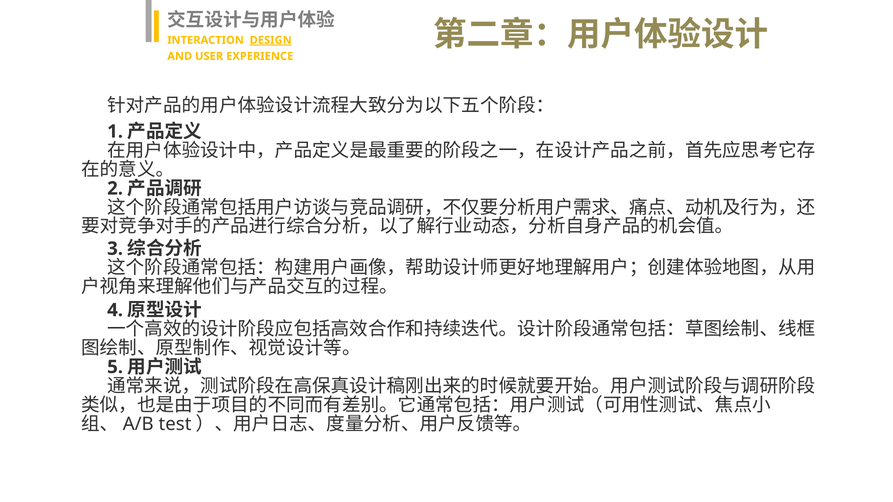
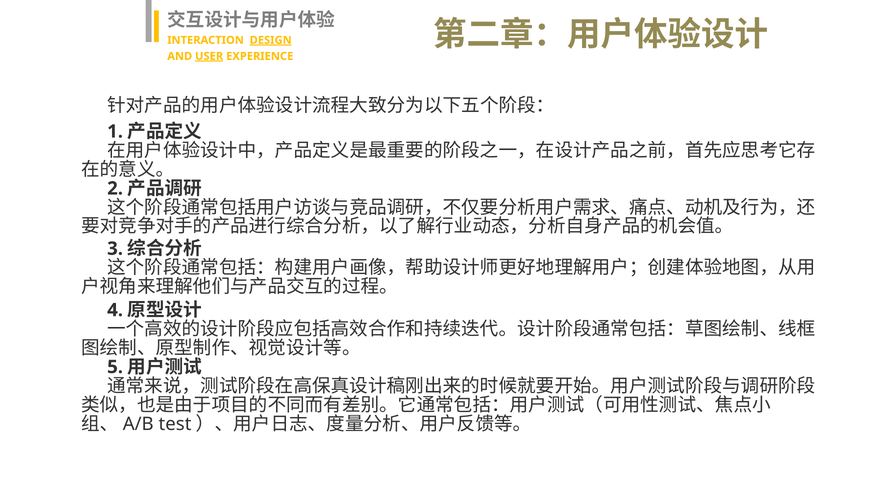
USER underline: none -> present (209, 56)
